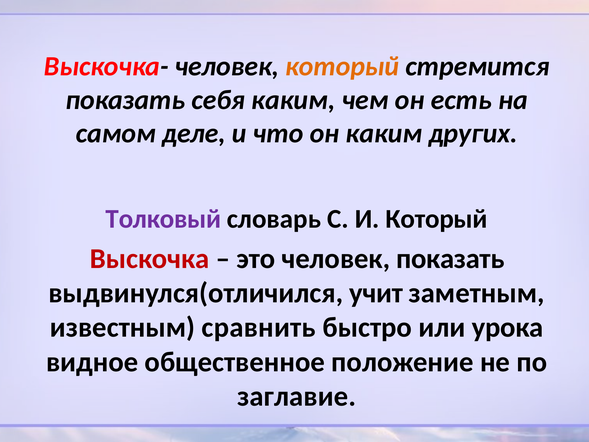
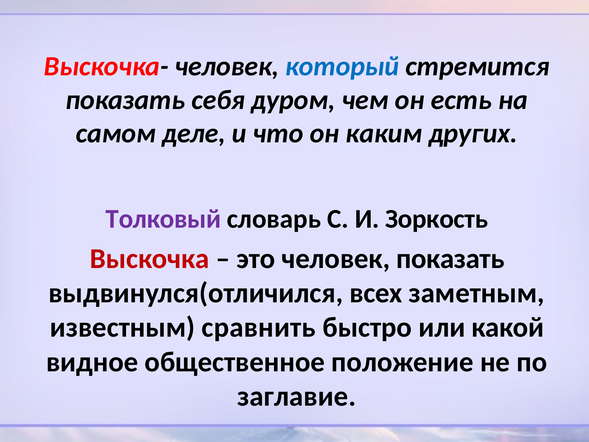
который colour: orange -> blue (342, 66)
себя каким: каким -> дуром (293, 100)
И Который: Который -> Зоркость (437, 219)
учит: учит -> всех (376, 293)
урока: урока -> какой (508, 327)
